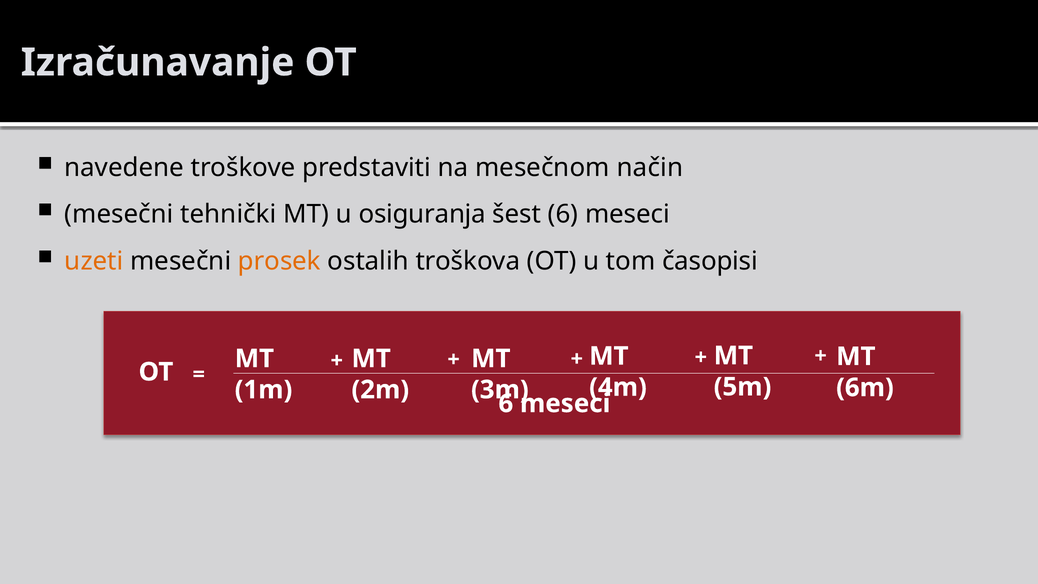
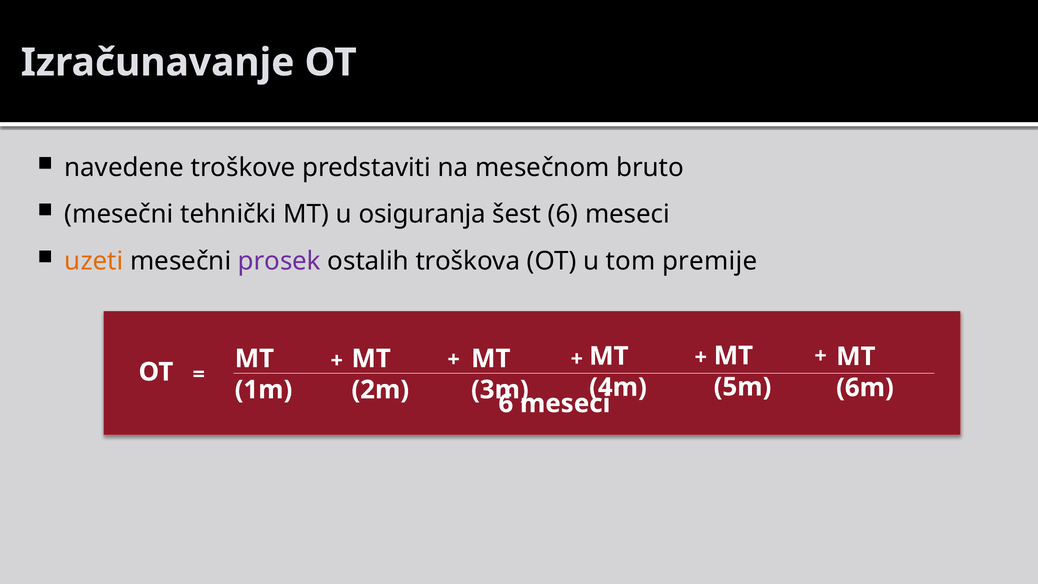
način: način -> bruto (650, 168)
prosek colour: orange -> purple (279, 261)
časopisi: časopisi -> premije (710, 261)
